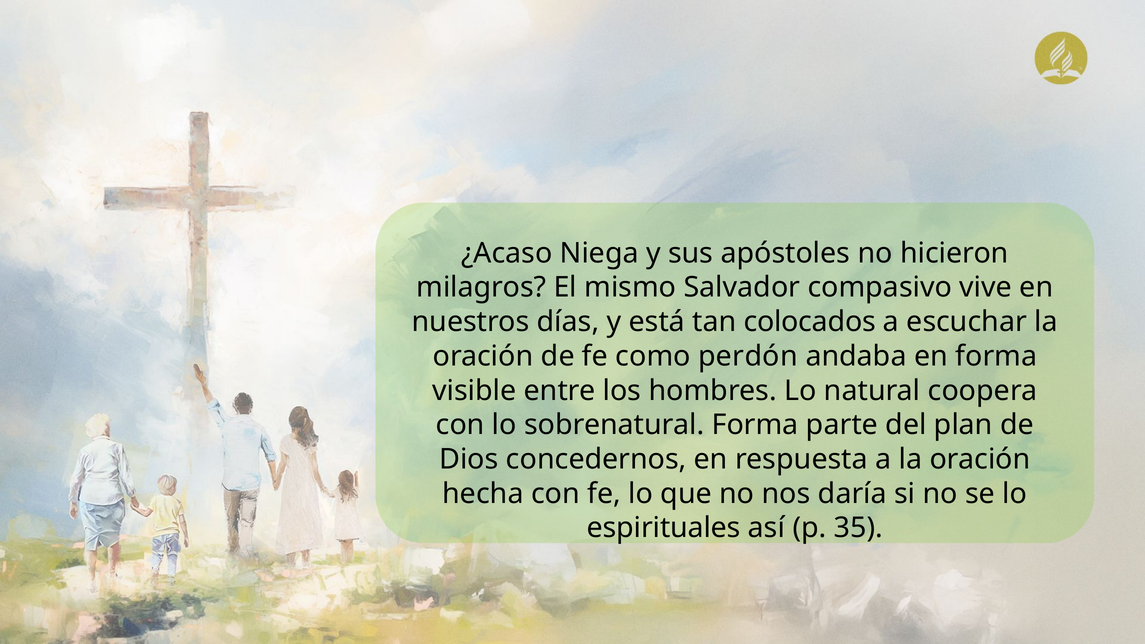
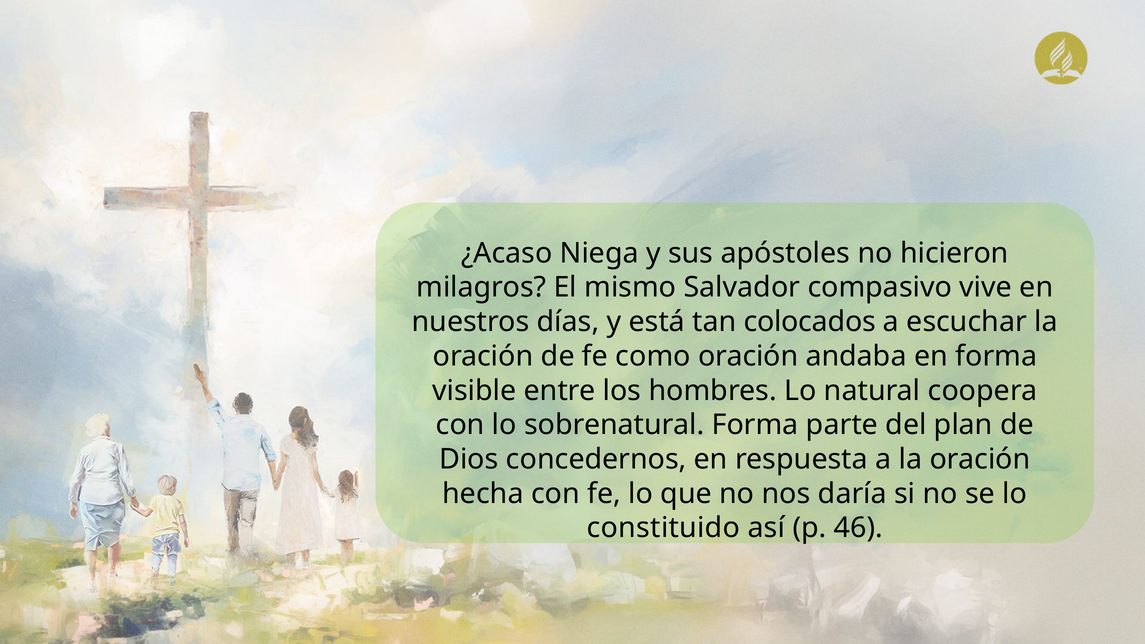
como perdón: perdón -> oración (748, 356)
espirituales: espirituales -> constituido (664, 528)
35: 35 -> 46 (858, 528)
